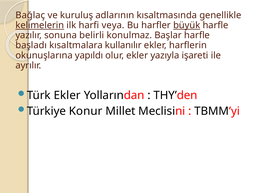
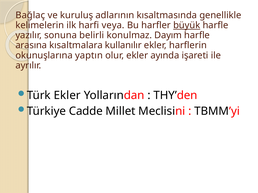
kelimelerin underline: present -> none (40, 25)
Başlar: Başlar -> Dayım (168, 35)
başladı: başladı -> arasına (31, 45)
yapıldı: yapıldı -> yaptın (89, 55)
yazıyla: yazıyla -> ayında (165, 55)
Konur: Konur -> Cadde (86, 111)
